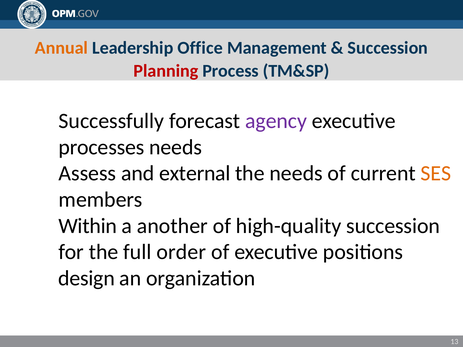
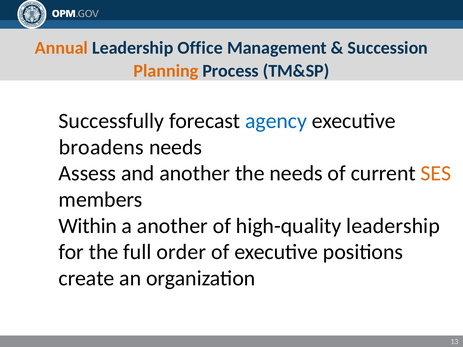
Planning colour: red -> orange (166, 71)
agency colour: purple -> blue (276, 121)
processes: processes -> broadens (101, 147)
and external: external -> another (195, 174)
high-quality succession: succession -> leadership (393, 226)
design: design -> create (87, 278)
